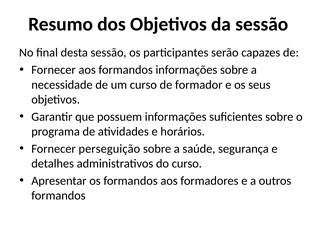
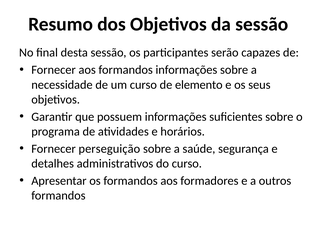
formador: formador -> elemento (199, 85)
